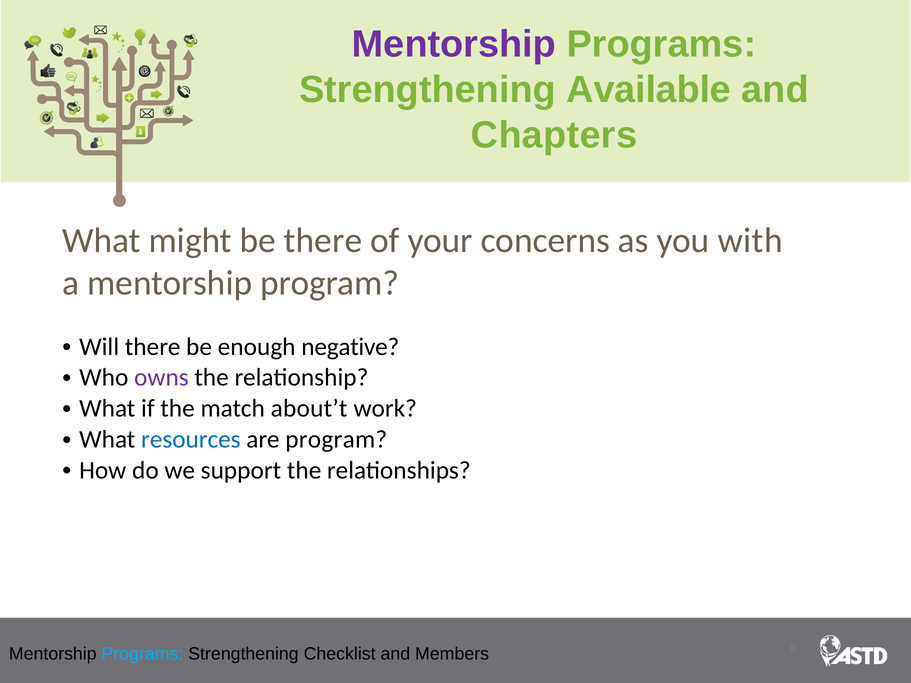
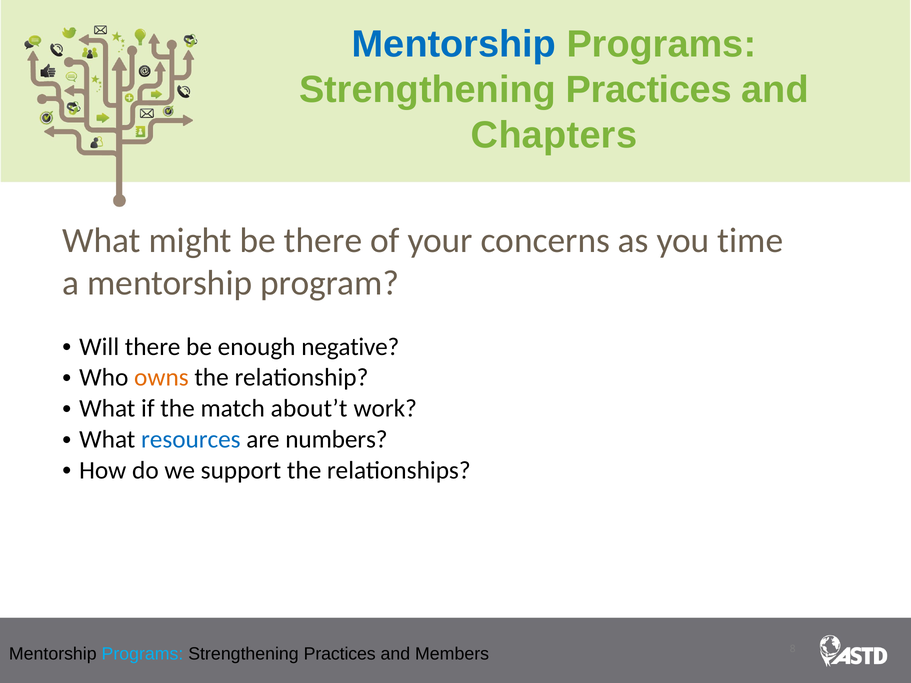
Mentorship colour: purple -> blue (454, 44)
Available: Available -> Practices (649, 90)
with: with -> time (750, 241)
owns colour: purple -> orange (161, 378)
are program: program -> numbers (336, 440)
Checklist: Checklist -> Practices (340, 654)
